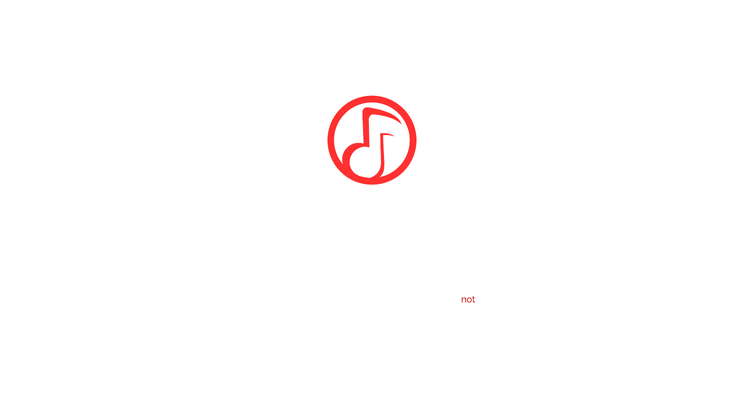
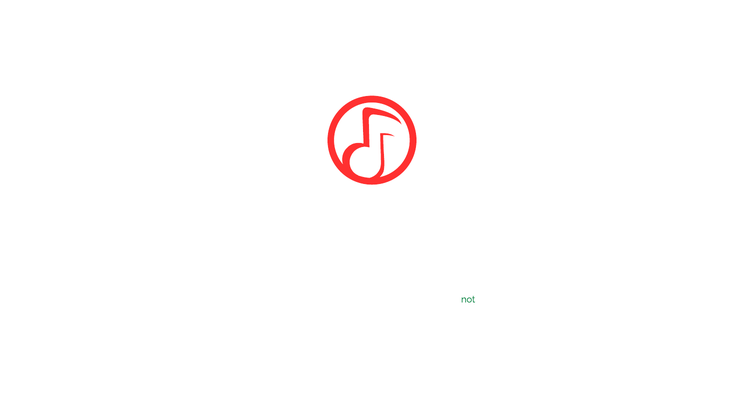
not colour: red -> green (468, 300)
